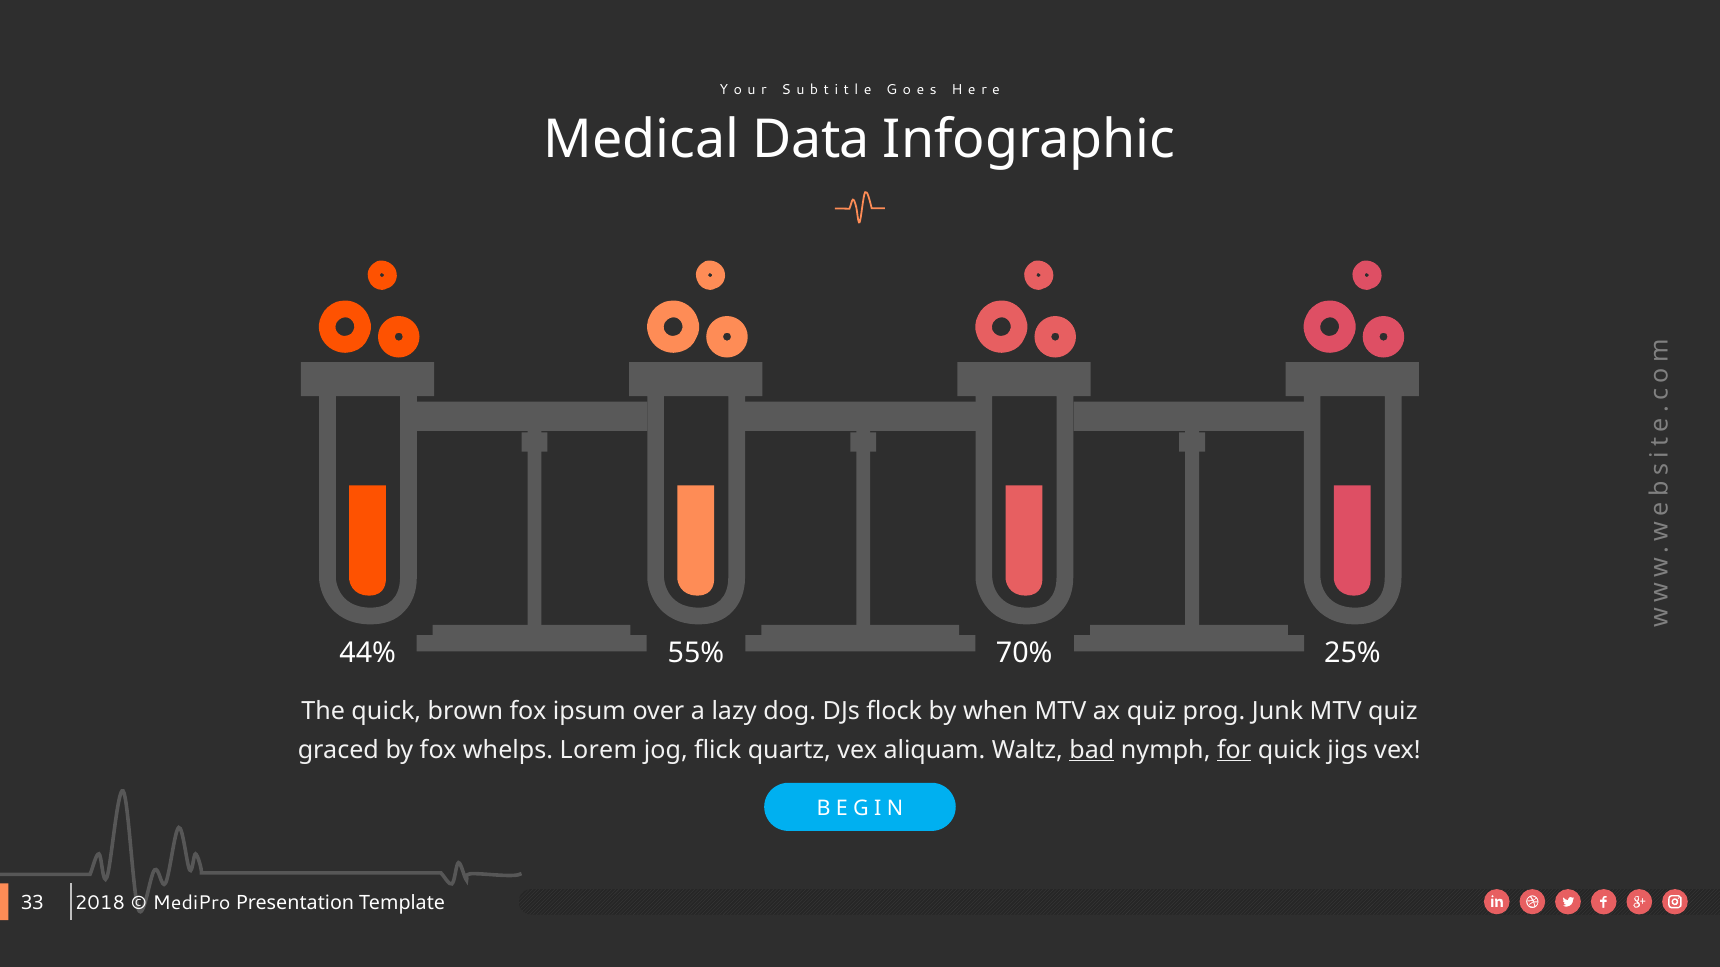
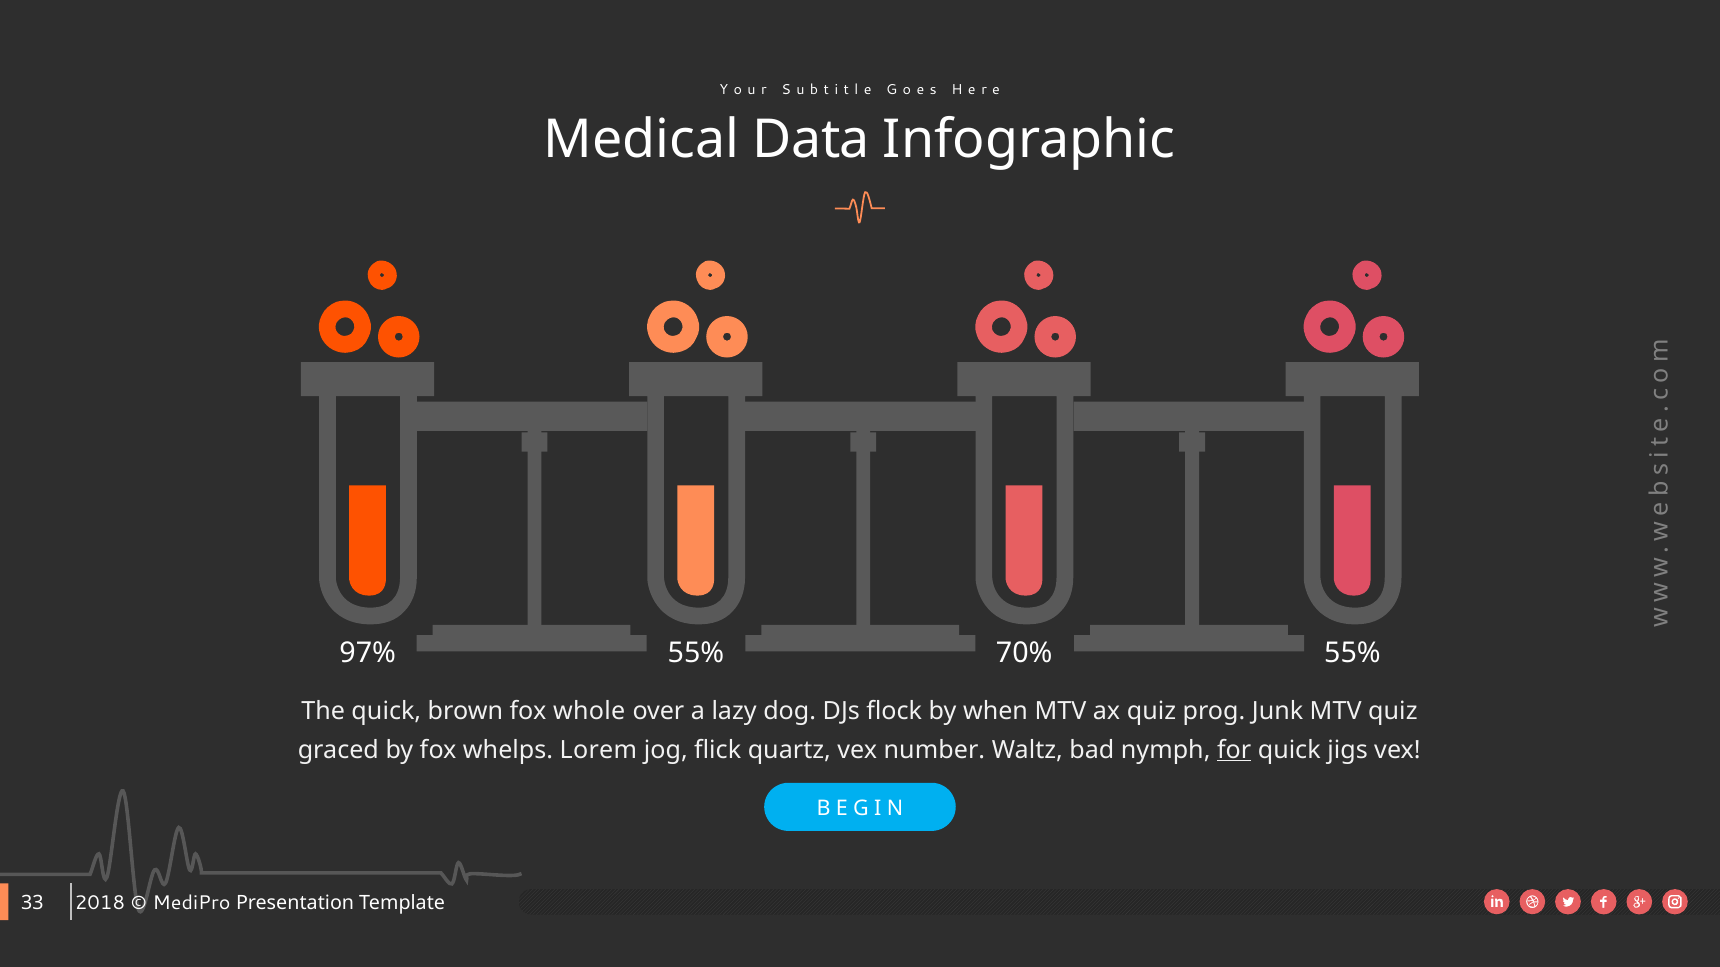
44%: 44% -> 97% (368, 654)
70% 25%: 25% -> 55% (1352, 654)
ipsum: ipsum -> whole (589, 711)
aliquam: aliquam -> number (934, 750)
bad underline: present -> none (1092, 750)
